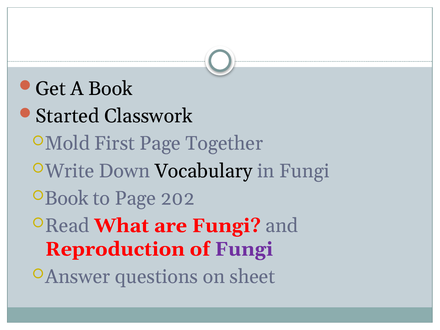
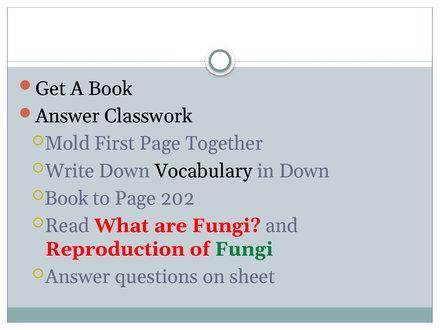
Started: Started -> Answer (68, 116)
in Fungi: Fungi -> Down (304, 171)
Fungi colour: purple -> green (244, 249)
